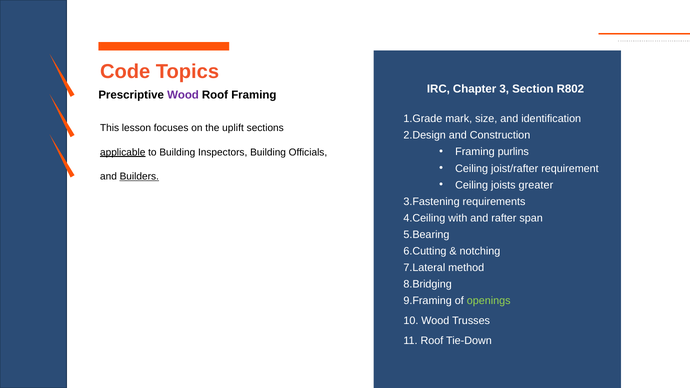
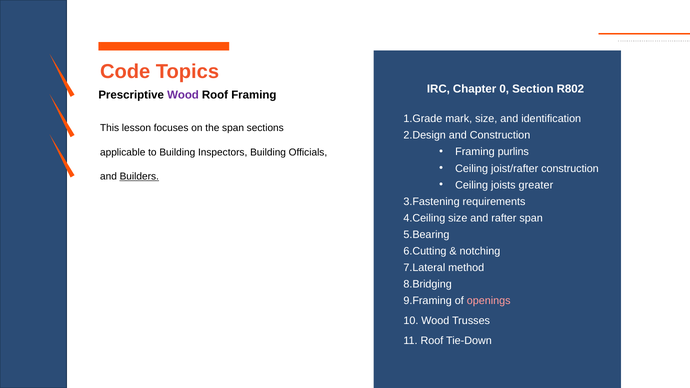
3: 3 -> 0 (504, 89)
the uplift: uplift -> span (233, 128)
applicable underline: present -> none (123, 152)
joist/rafter requirement: requirement -> construction (570, 169)
with: with -> size (458, 218)
openings colour: light green -> pink (489, 301)
